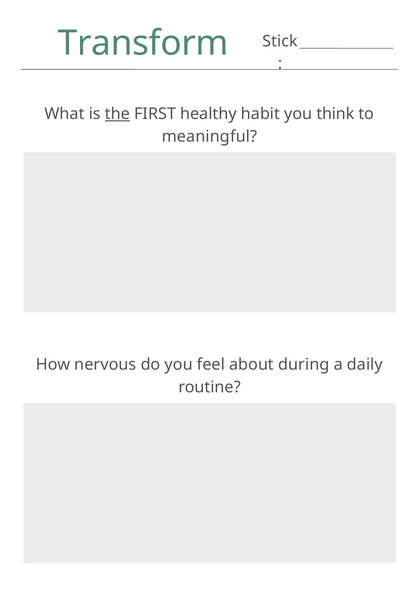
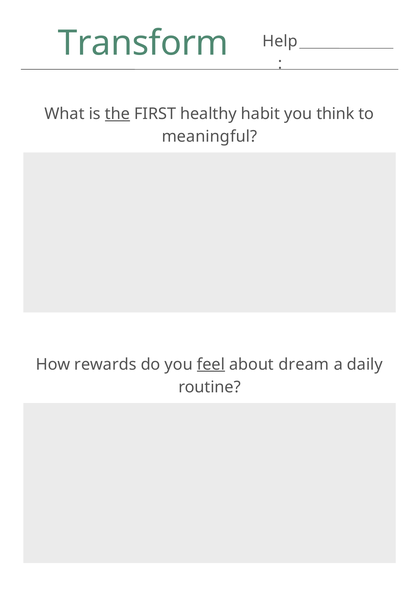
Stick: Stick -> Help (280, 41)
nervous: nervous -> rewards (105, 365)
feel underline: none -> present (211, 365)
during: during -> dream (304, 365)
